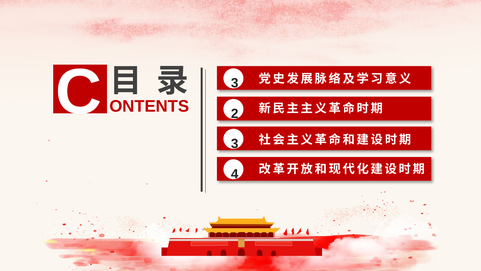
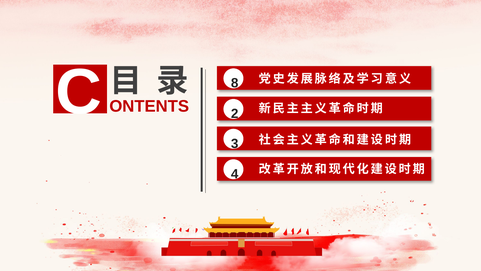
C 3: 3 -> 8 (235, 83)
